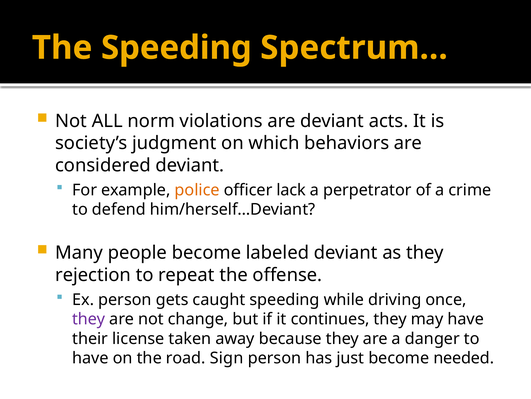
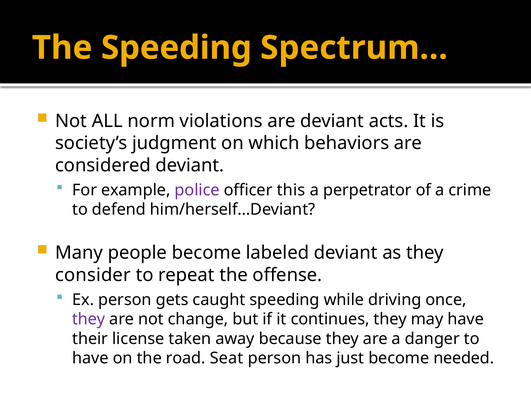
police colour: orange -> purple (197, 190)
lack: lack -> this (291, 190)
rejection: rejection -> consider (93, 274)
Sign: Sign -> Seat (227, 358)
